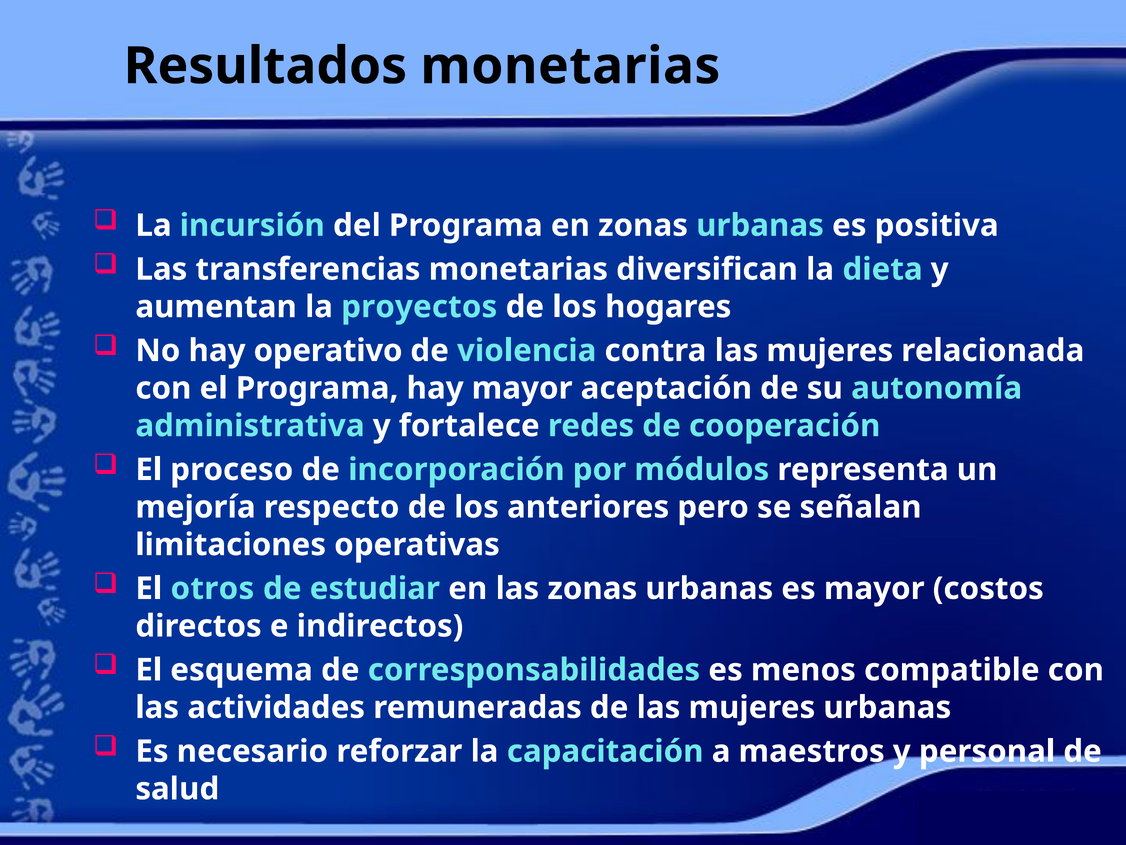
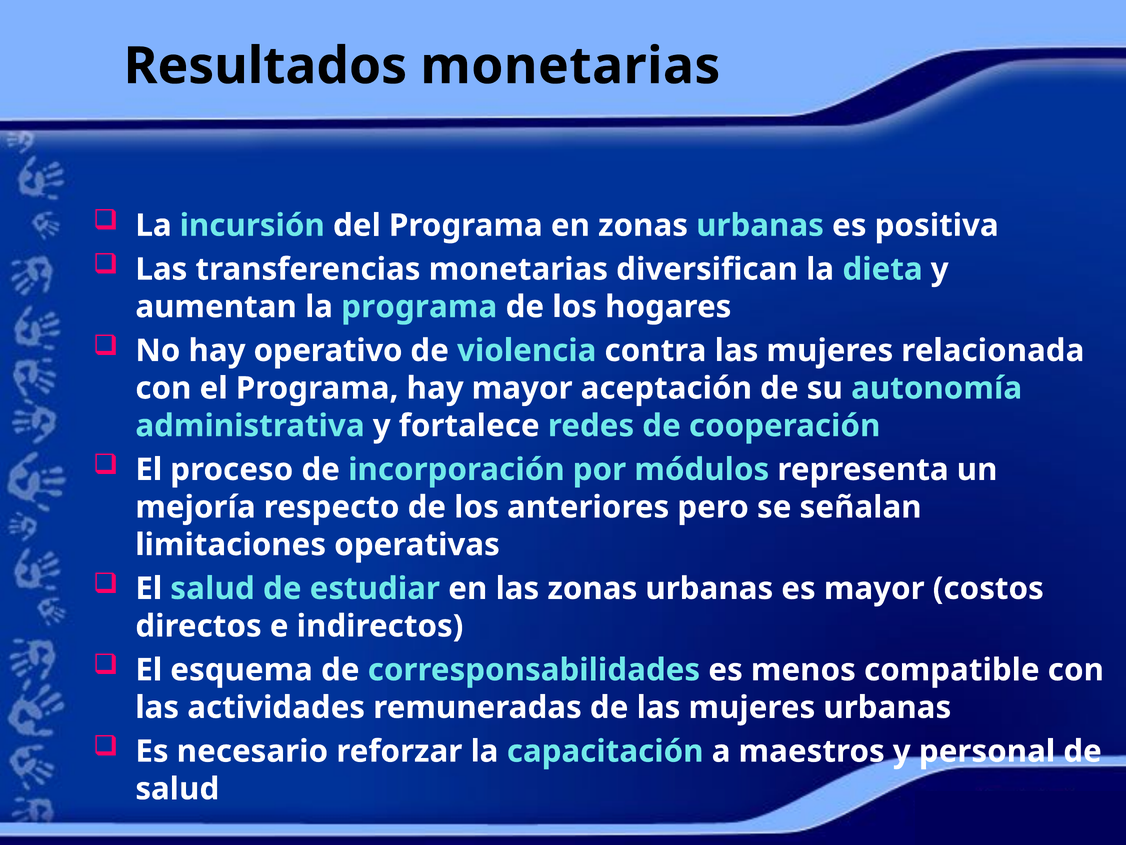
la proyectos: proyectos -> programa (419, 307)
El otros: otros -> salud (212, 588)
